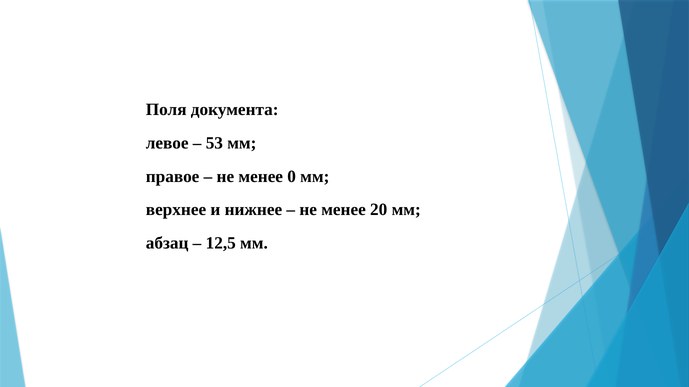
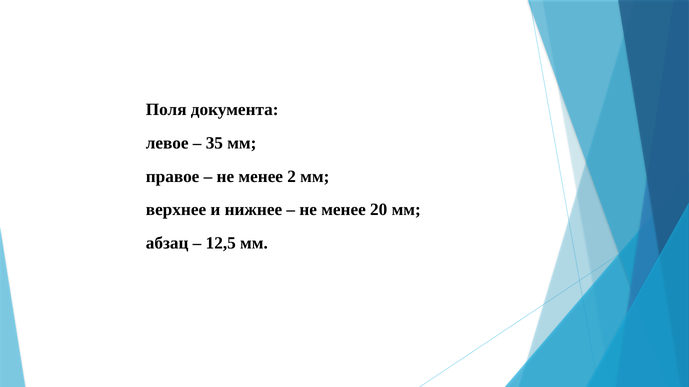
53: 53 -> 35 (214, 143)
0: 0 -> 2 (292, 177)
